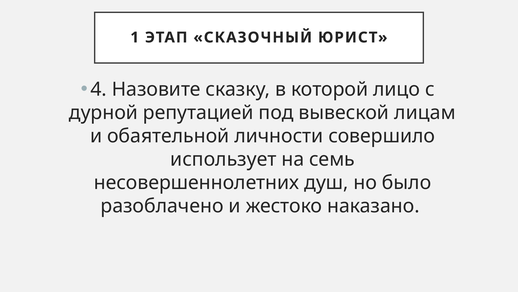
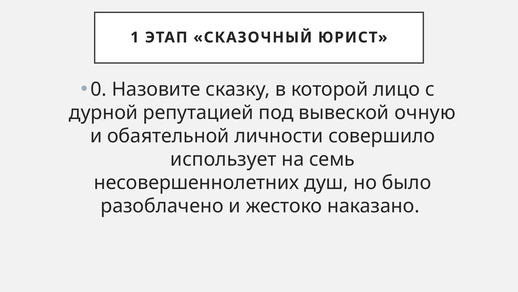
4: 4 -> 0 (99, 89)
лицам: лицам -> очную (425, 112)
